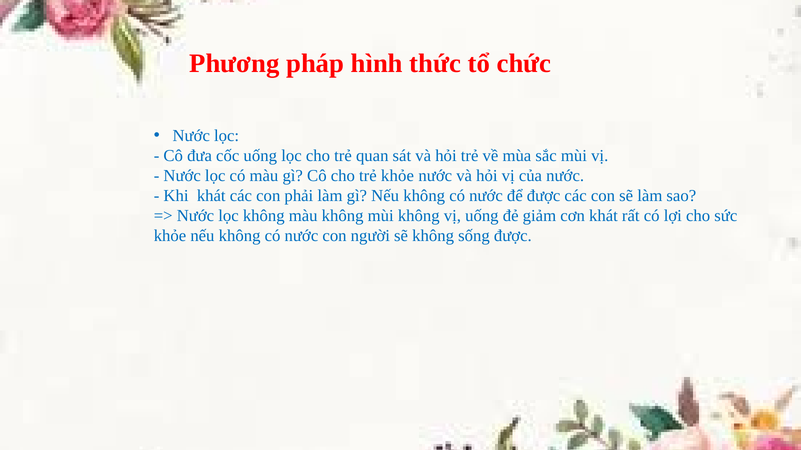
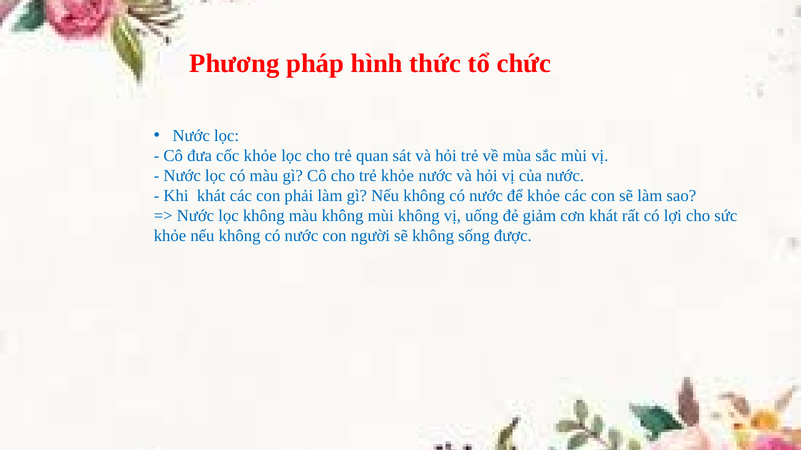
cốc uống: uống -> khỏe (260, 156)
để được: được -> khỏe (544, 196)
